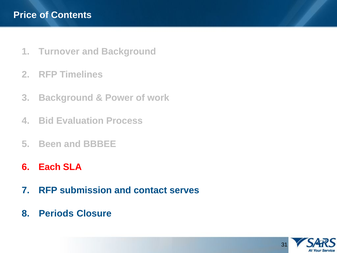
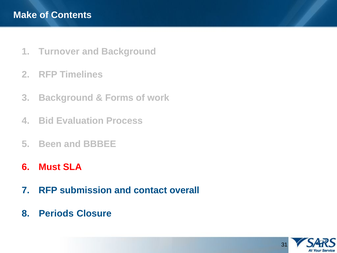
Price: Price -> Make (25, 15)
Power: Power -> Forms (119, 98)
Each: Each -> Must (50, 167)
serves: serves -> overall (184, 190)
